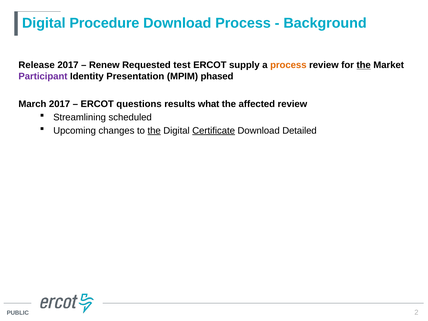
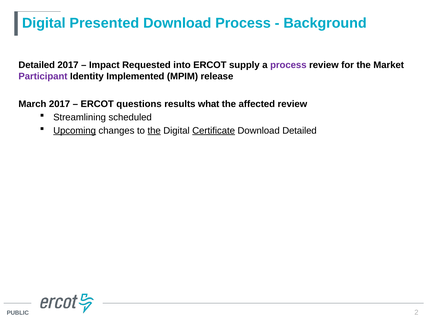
Procedure: Procedure -> Presented (104, 23)
Release: Release -> Detailed (37, 65)
Renew: Renew -> Impact (104, 65)
test: test -> into (182, 65)
process colour: orange -> purple (288, 65)
the underline: present -> none (364, 65)
Presentation: Presentation -> Implemented (135, 76)
phased: phased -> release (217, 76)
Upcoming underline: none -> present (75, 131)
